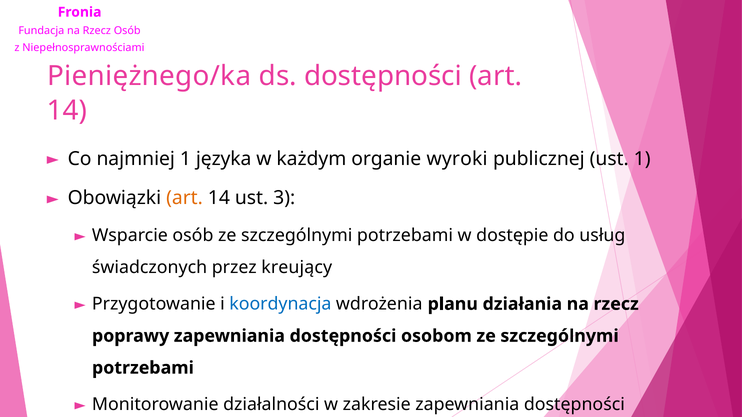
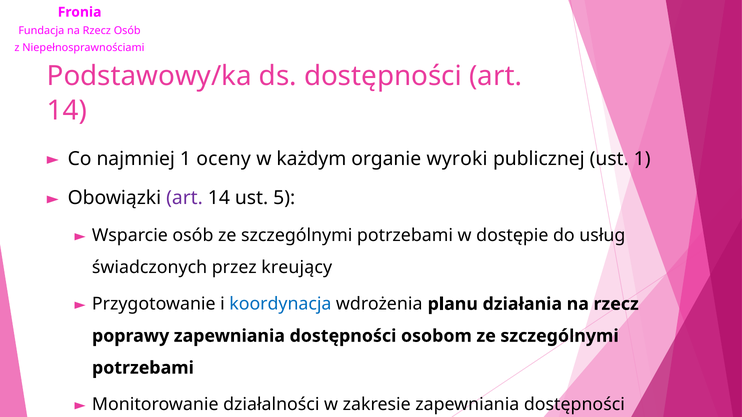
Pieniężnego/ka: Pieniężnego/ka -> Podstawowy/ka (149, 76)
języka: języka -> oceny (224, 159)
art colour: orange -> purple (185, 198)
3: 3 -> 5 (284, 198)
